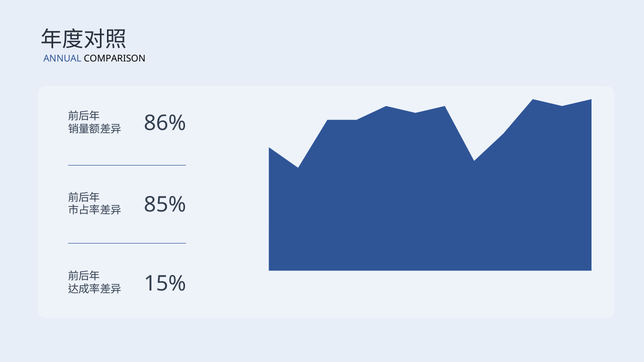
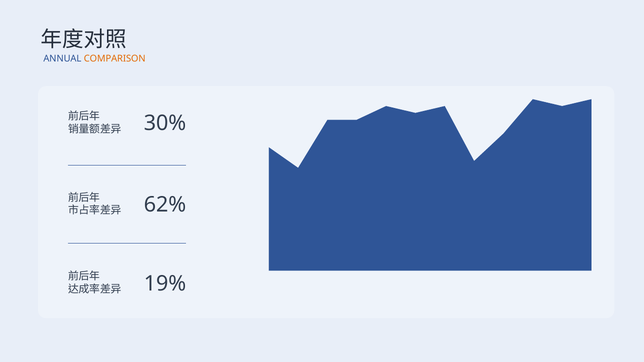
COMPARISON colour: black -> orange (115, 59)
86%: 86% -> 30% (165, 123)
85%: 85% -> 62% (165, 205)
15%: 15% -> 19% (165, 284)
